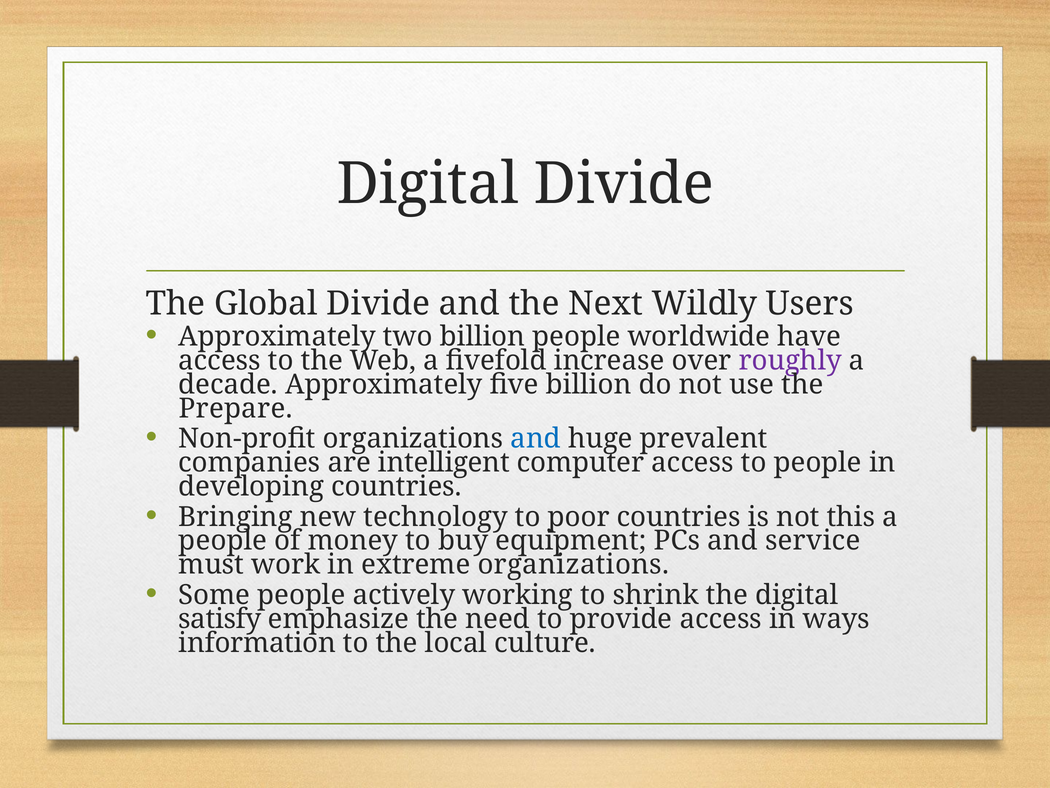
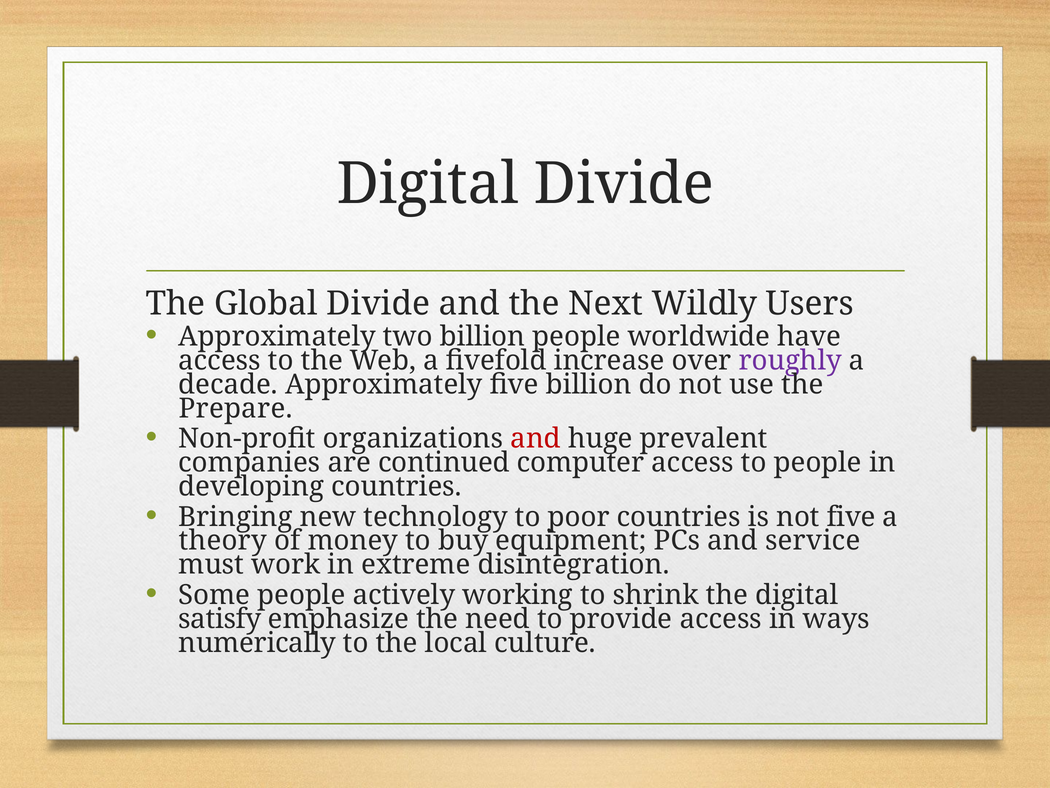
and colour: blue -> red (536, 438)
intelligent: intelligent -> continued (444, 462)
not this: this -> five (851, 517)
people: people -> theory (223, 540)
extreme organizations: organizations -> disintegration (574, 564)
information: information -> numerically (257, 643)
